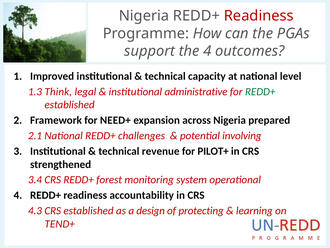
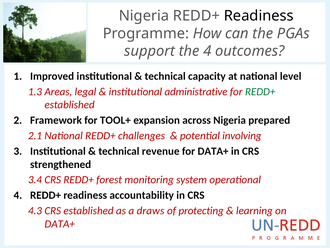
Readiness colour: red -> black (259, 16)
Think: Think -> Areas (58, 91)
NEED+: NEED+ -> TOOL+ (115, 120)
for PILOT+: PILOT+ -> DATA+ (213, 151)
design: design -> draws (151, 210)
TEND+: TEND+ -> DATA+ (60, 223)
